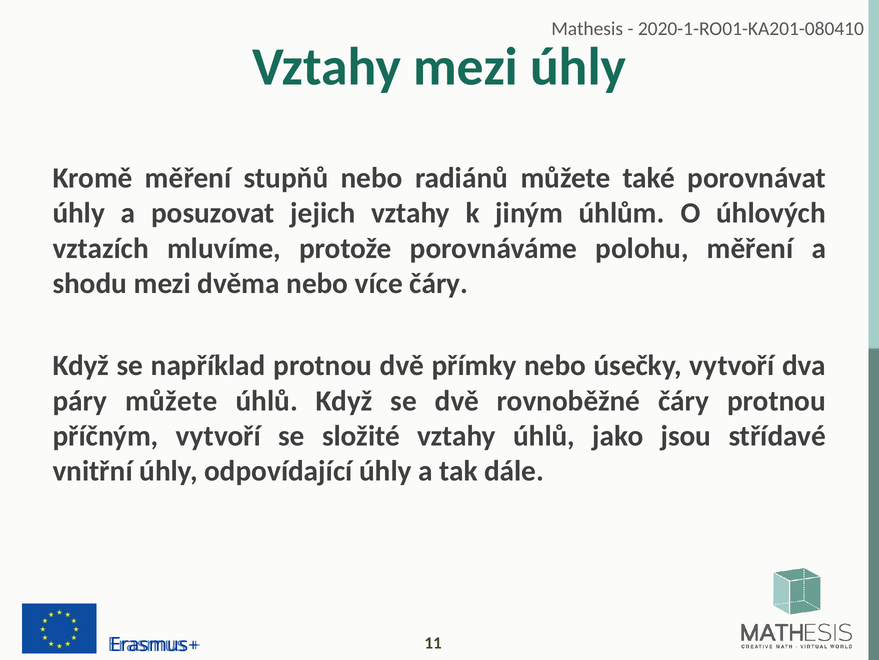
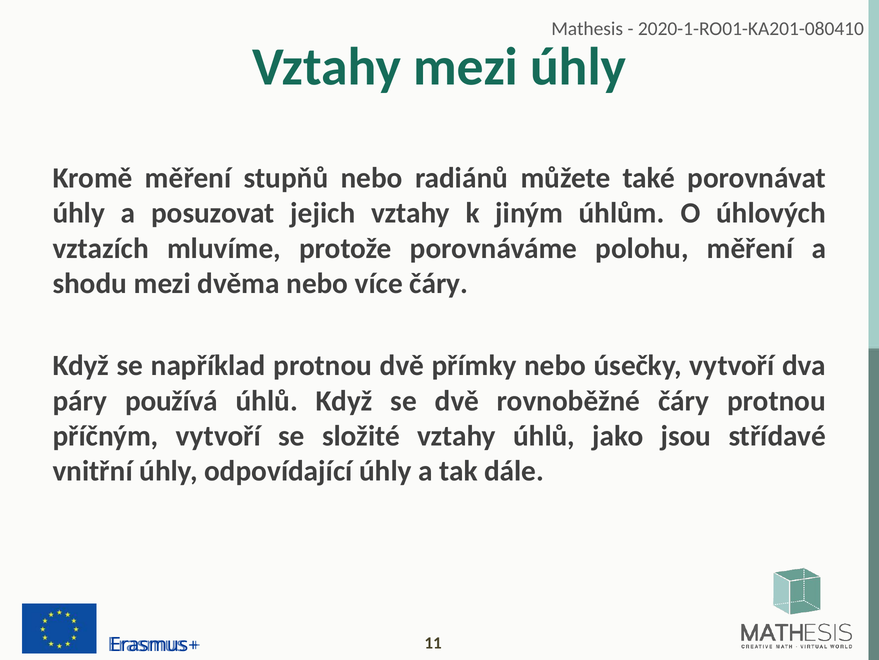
páry můžete: můžete -> používá (171, 400)
